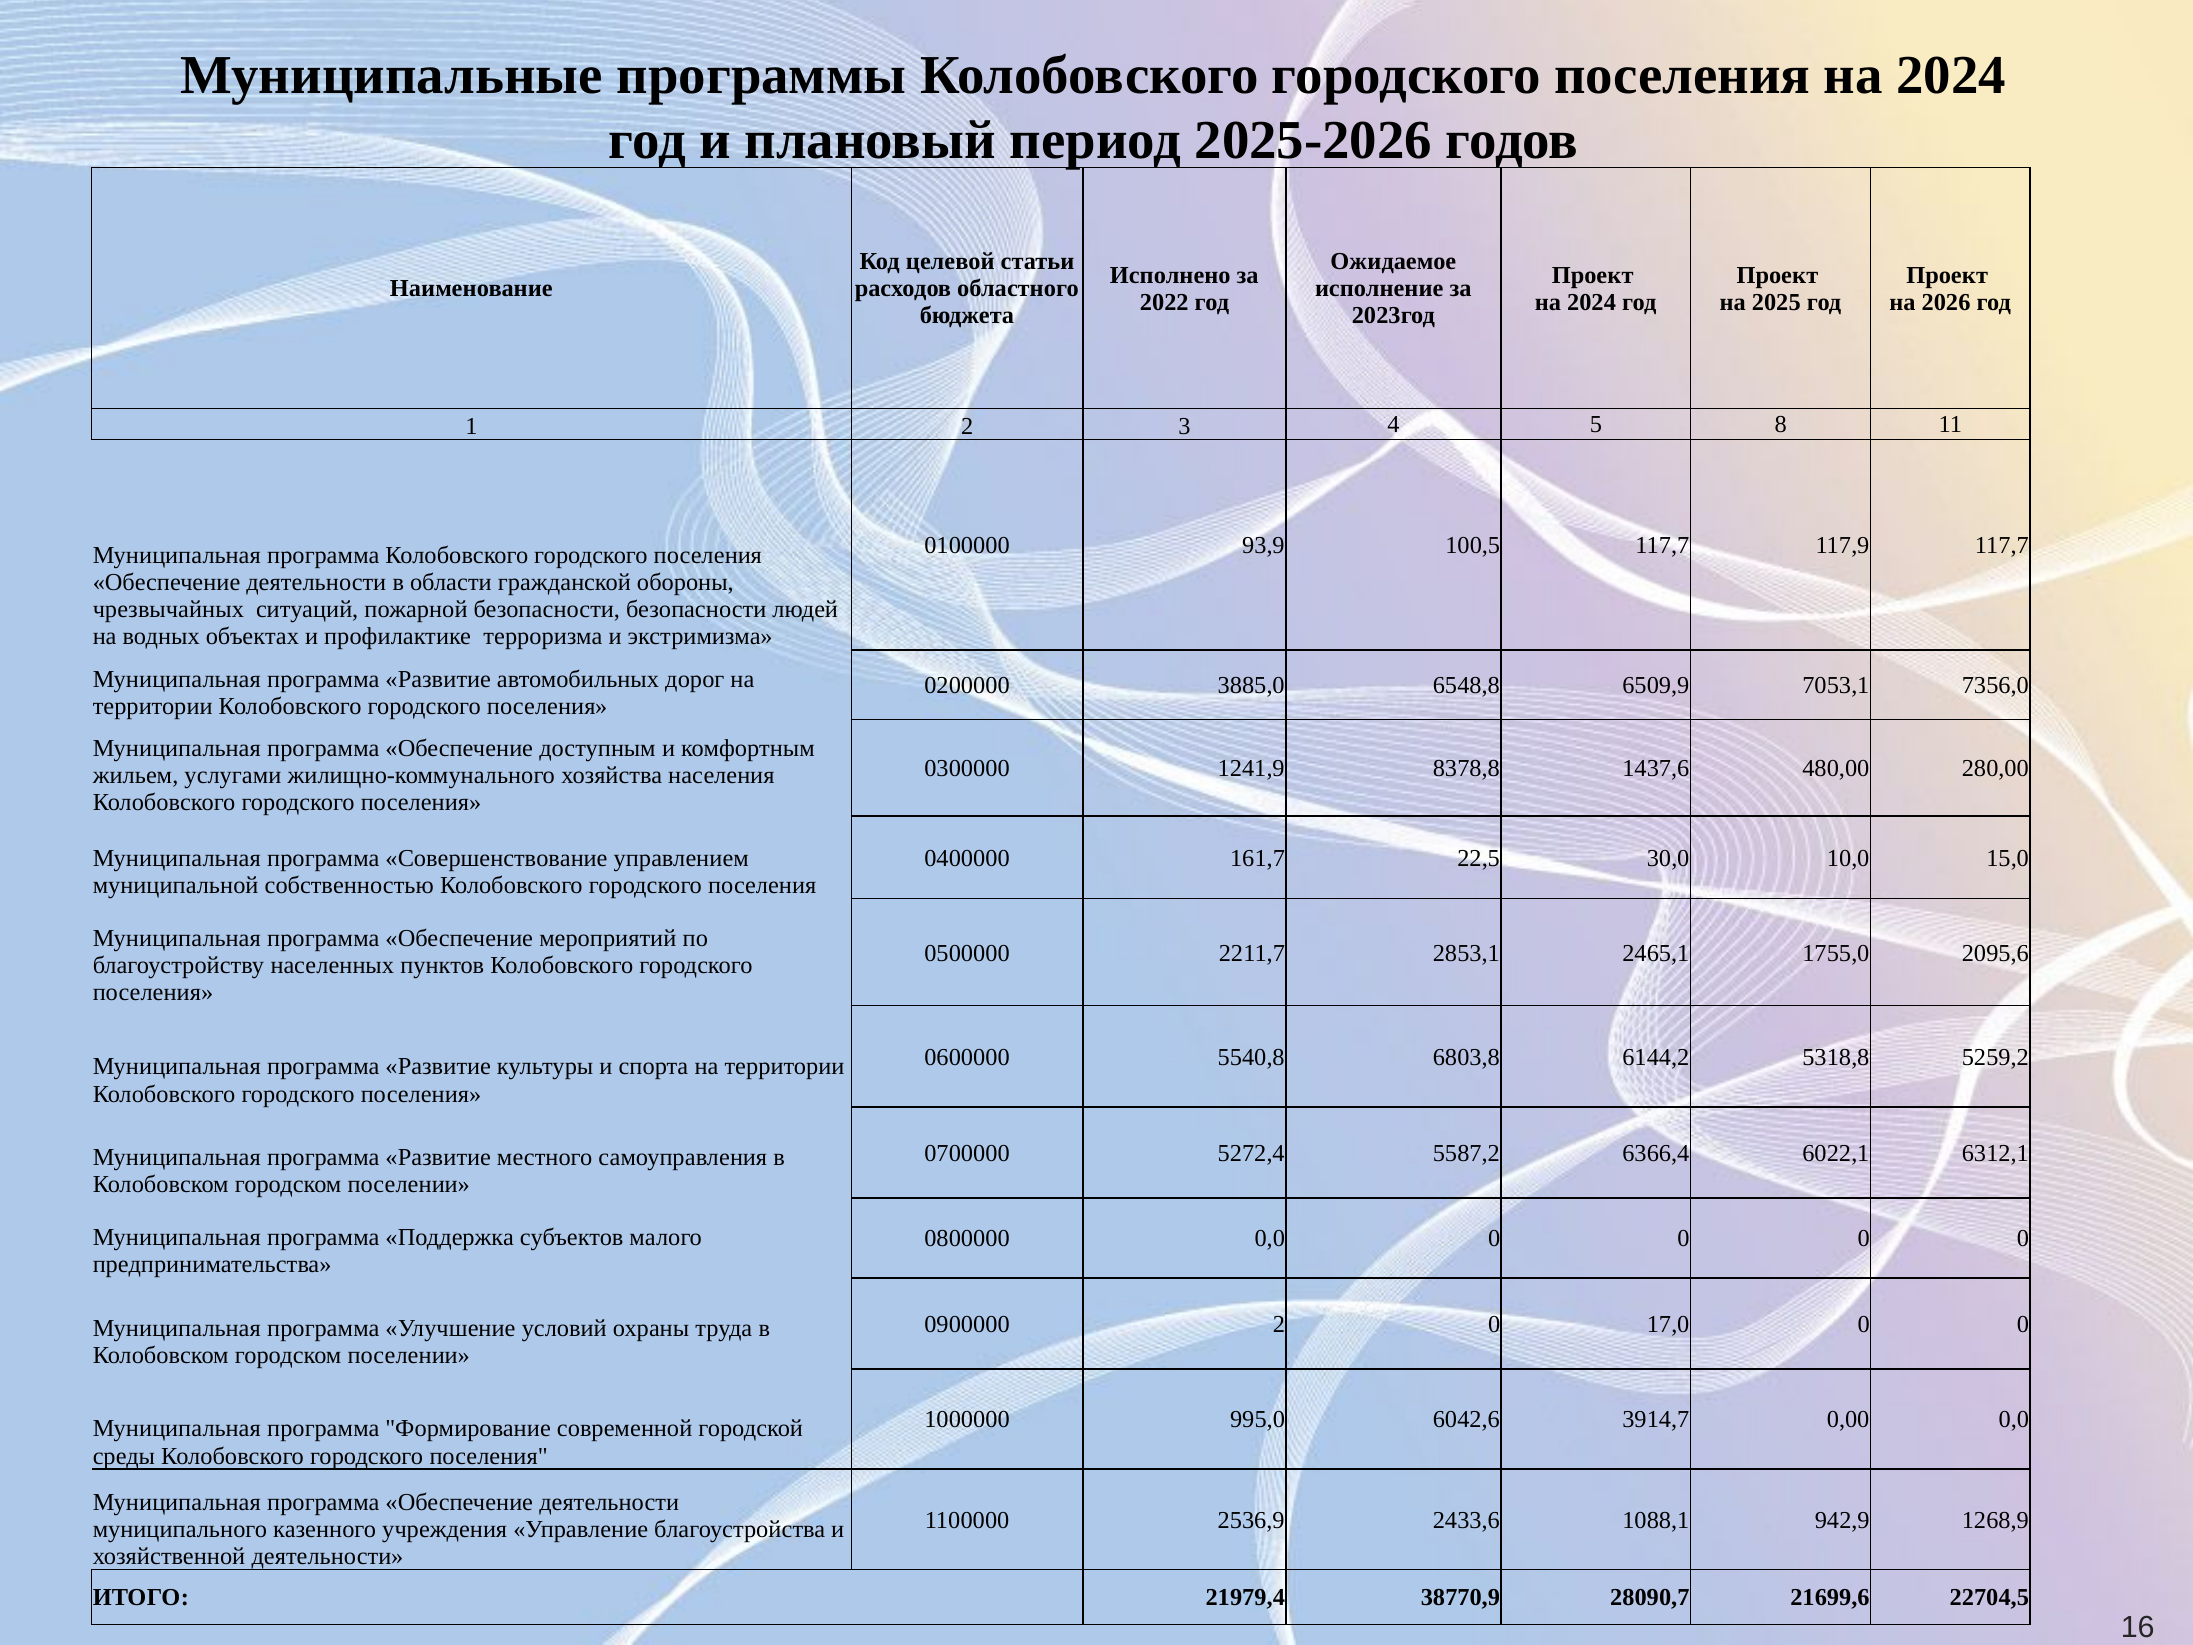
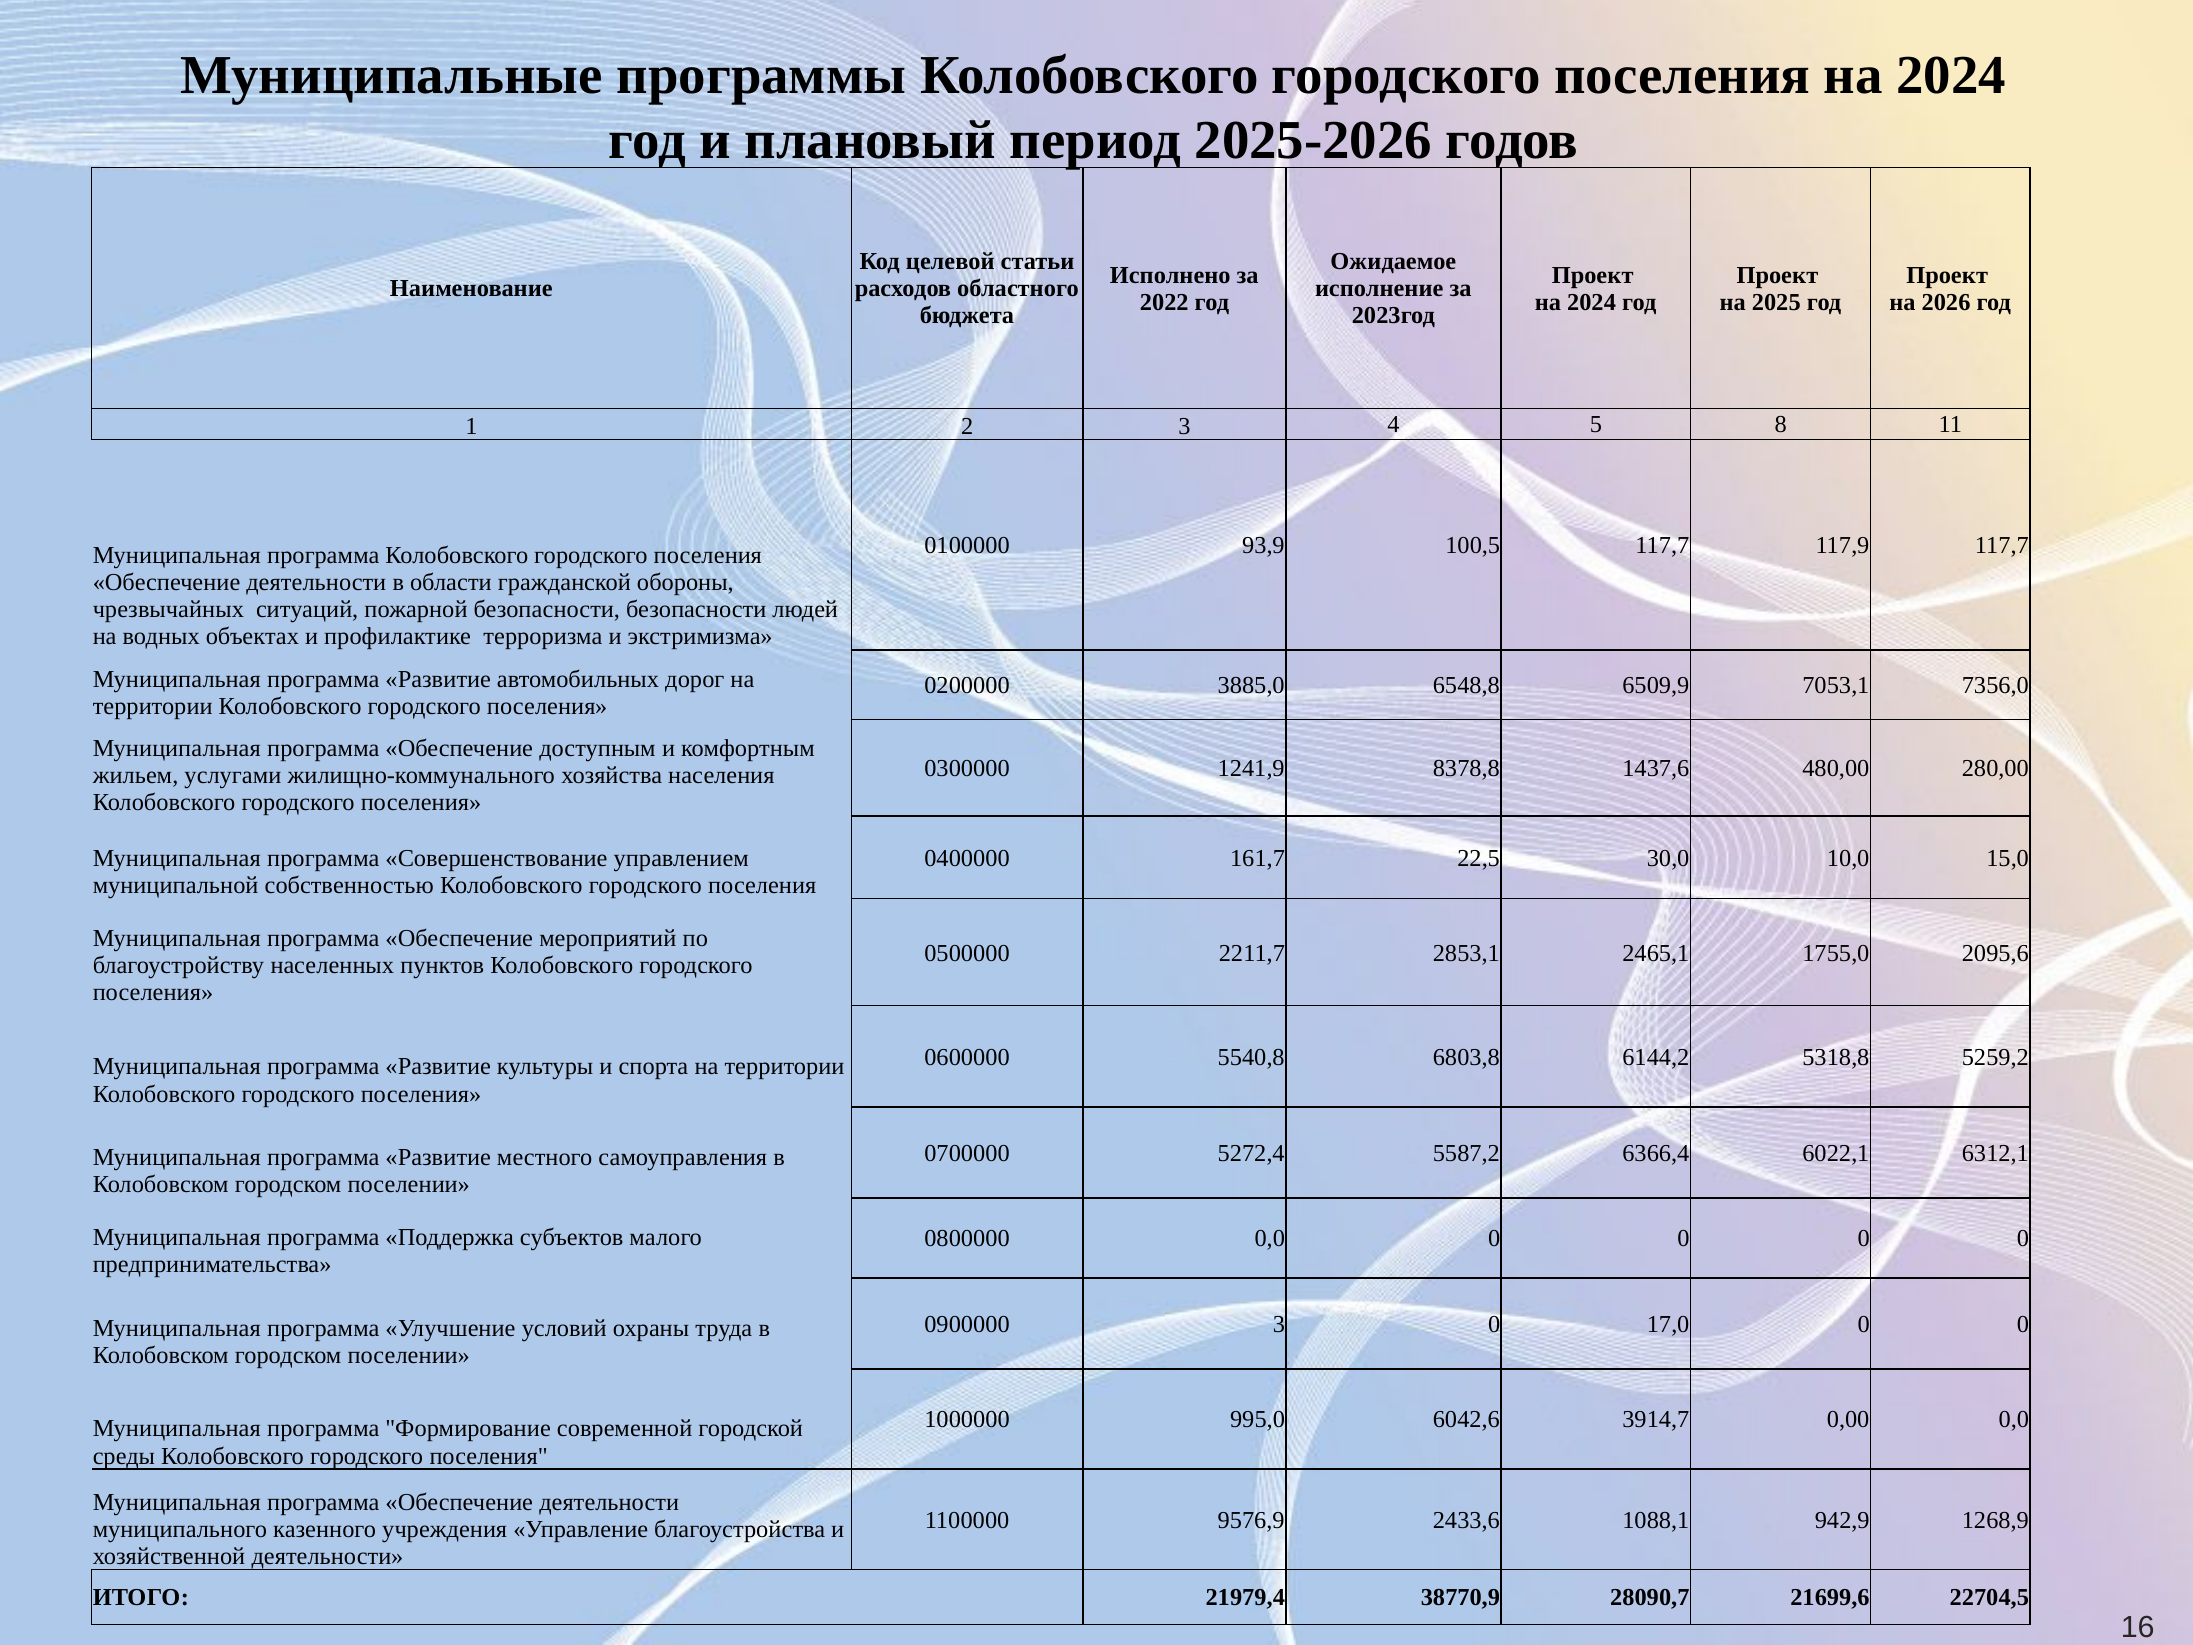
0900000 2: 2 -> 3 (1279, 1324)
2536,9: 2536,9 -> 9576,9 (1251, 1520)
